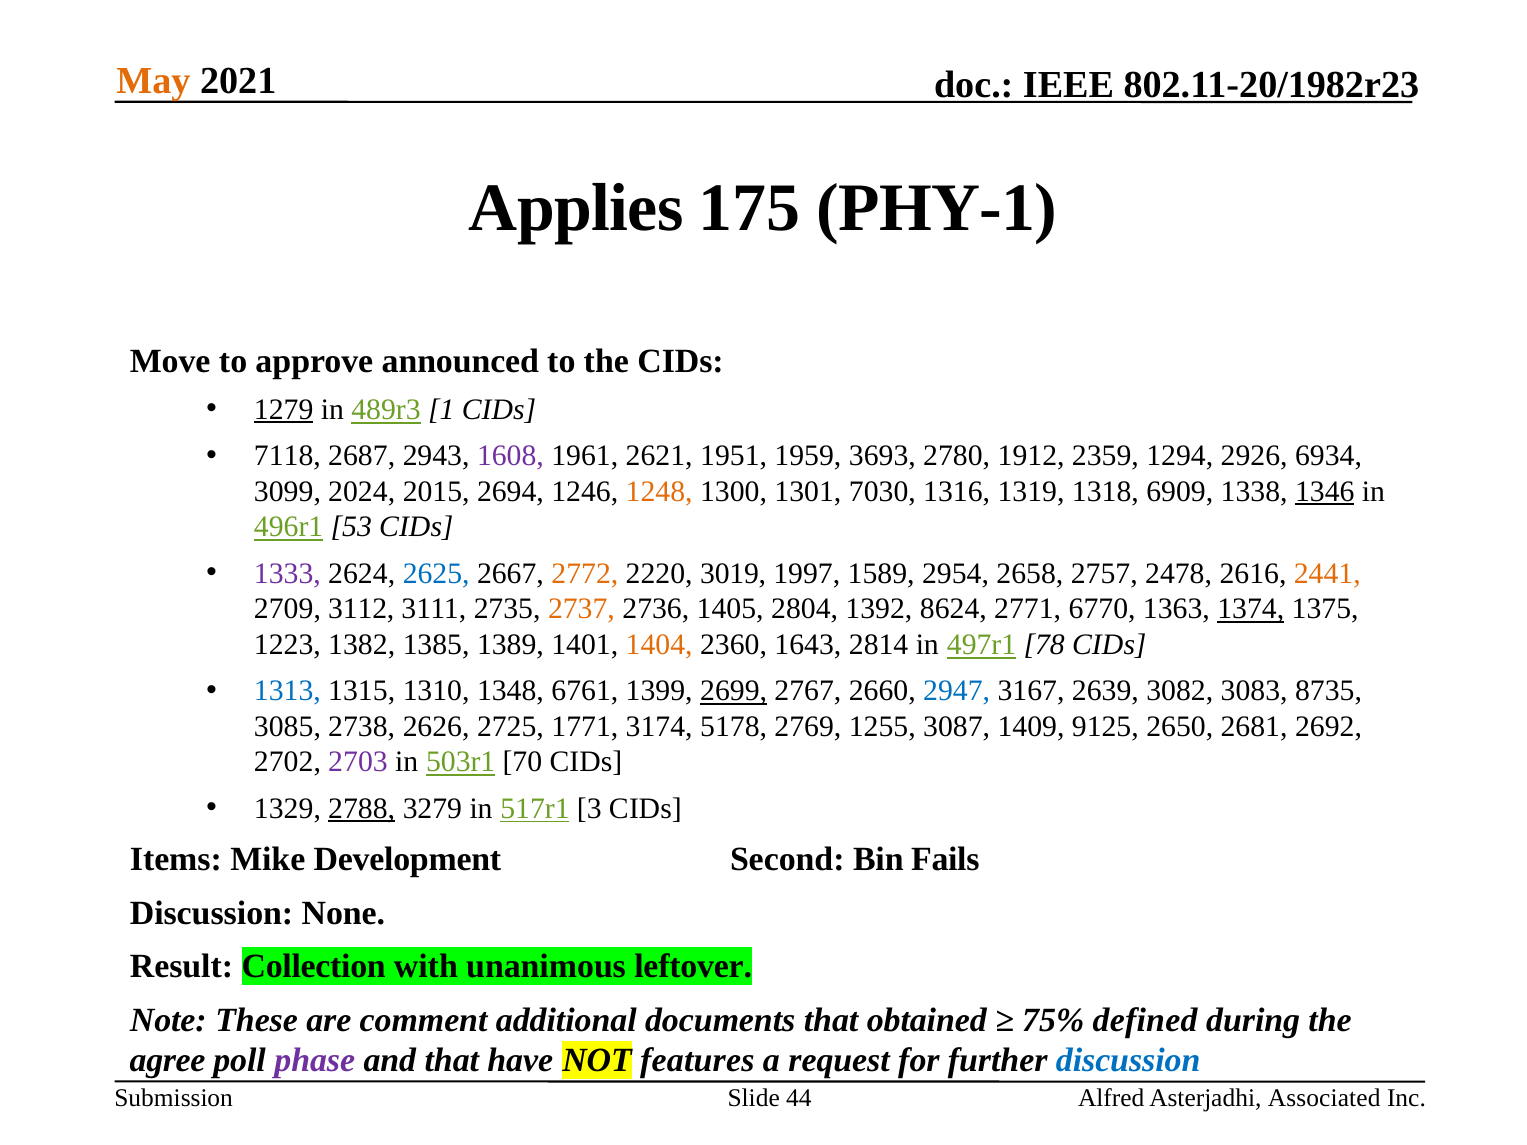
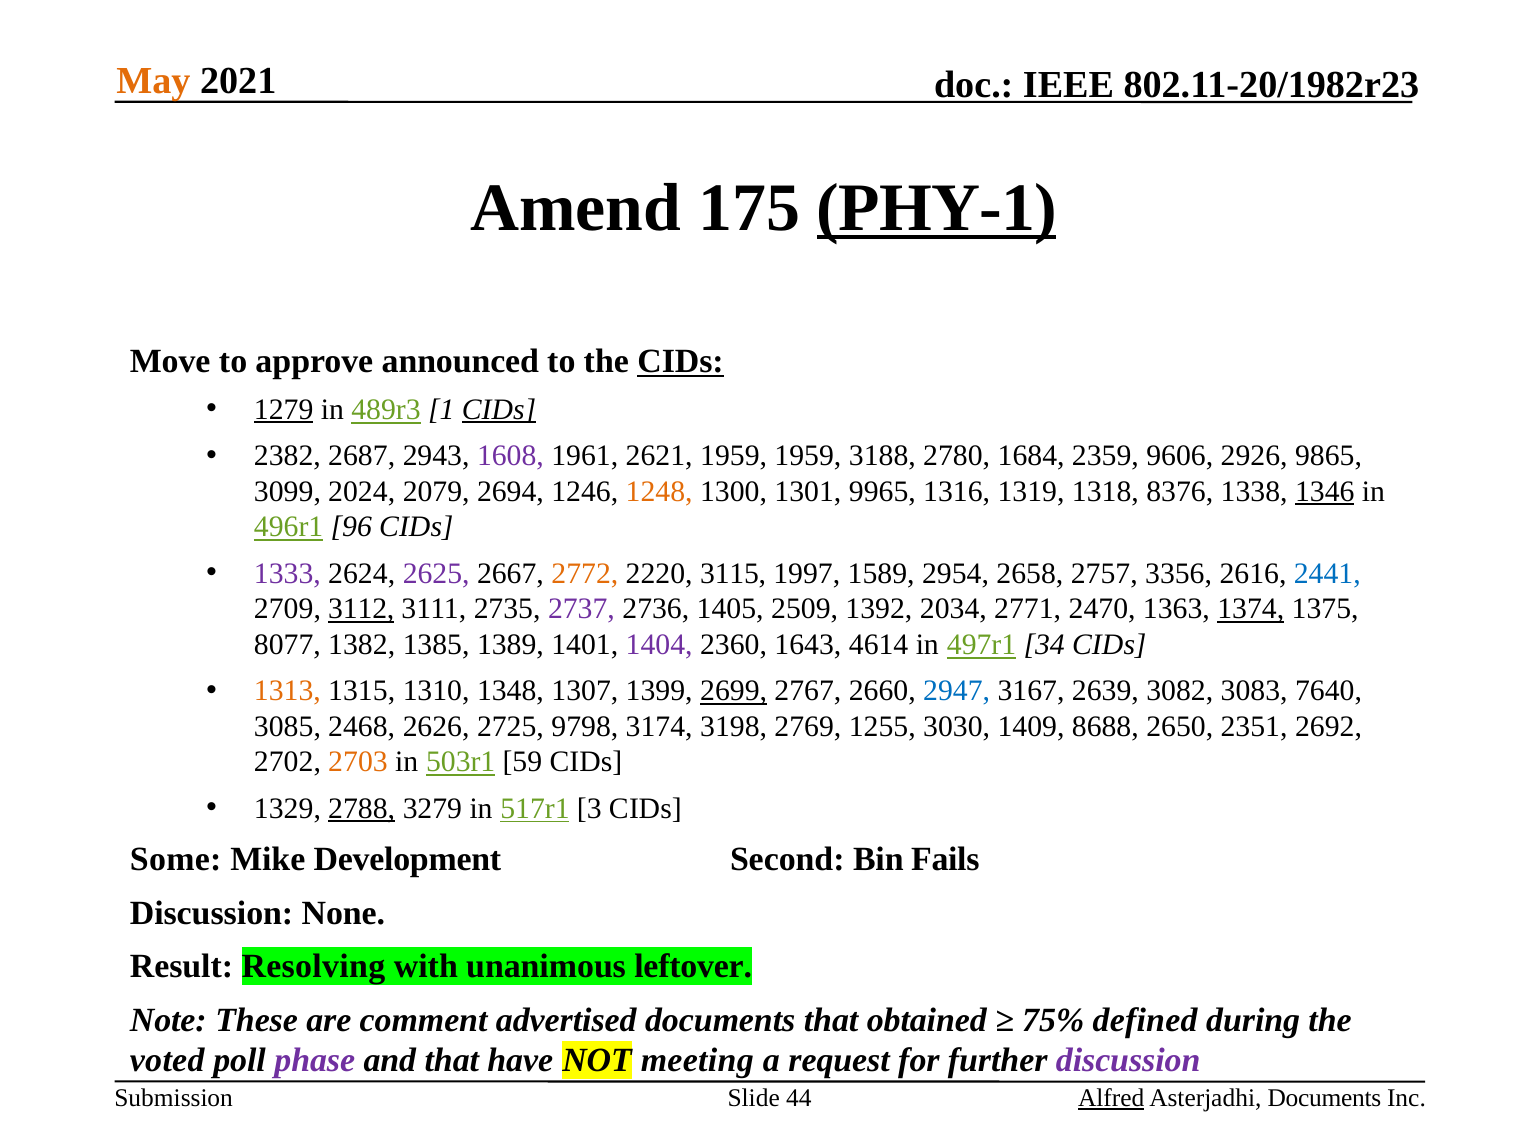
Applies: Applies -> Amend (576, 208)
PHY-1 underline: none -> present (937, 208)
CIDs underline: none -> present (681, 361)
CIDs underline: none -> present (499, 410)
7118: 7118 -> 2382 (287, 456)
2621 1951: 1951 -> 1959 (734, 456)
3693: 3693 -> 3188 (882, 456)
1912: 1912 -> 1684 (1031, 456)
1294: 1294 -> 9606 (1180, 456)
6934: 6934 -> 9865 (1329, 456)
2015: 2015 -> 2079 (436, 492)
7030: 7030 -> 9965 (882, 492)
6909: 6909 -> 8376 (1180, 492)
53: 53 -> 96 (351, 527)
2625 colour: blue -> purple (436, 573)
3019: 3019 -> 3115 (733, 573)
2478: 2478 -> 3356 (1179, 573)
2441 colour: orange -> blue (1327, 573)
3112 underline: none -> present (361, 609)
2737 colour: orange -> purple (581, 609)
2804: 2804 -> 2509 (805, 609)
8624: 8624 -> 2034 (953, 609)
6770: 6770 -> 2470 (1102, 609)
1223: 1223 -> 8077 (287, 645)
1404 colour: orange -> purple (659, 645)
2814: 2814 -> 4614 (879, 645)
78: 78 -> 34 (1044, 645)
1313 colour: blue -> orange (287, 691)
6761: 6761 -> 1307 (585, 691)
8735: 8735 -> 7640 (1329, 691)
2738: 2738 -> 2468 (362, 727)
1771: 1771 -> 9798 (585, 727)
5178: 5178 -> 3198 (734, 727)
3087: 3087 -> 3030 (957, 727)
9125: 9125 -> 8688 (1105, 727)
2681: 2681 -> 2351 (1254, 727)
2703 colour: purple -> orange (358, 762)
70: 70 -> 59 (522, 762)
Items: Items -> Some (176, 860)
Collection: Collection -> Resolving (313, 967)
additional: additional -> advertised (566, 1020)
agree: agree -> voted (167, 1061)
features: features -> meeting (697, 1061)
discussion colour: blue -> purple (1128, 1061)
Alfred underline: none -> present (1111, 1098)
Asterjadhi Associated: Associated -> Documents (1324, 1098)
